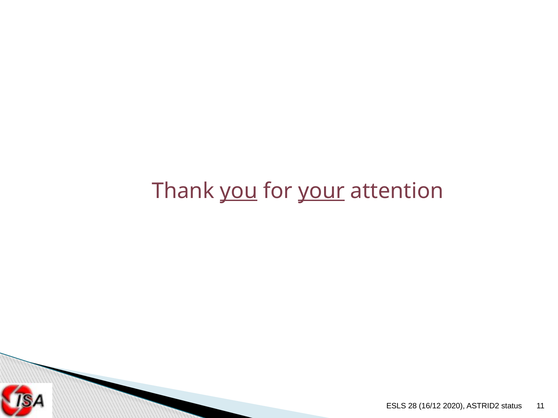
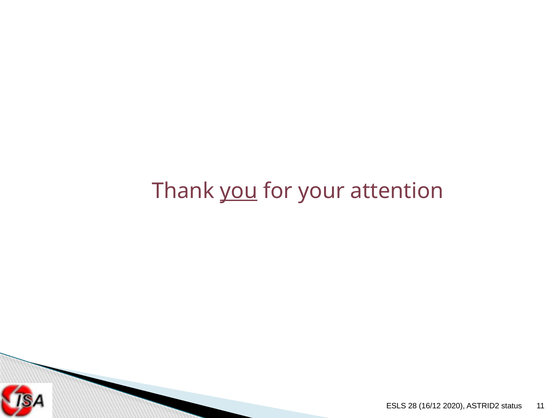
your underline: present -> none (321, 191)
